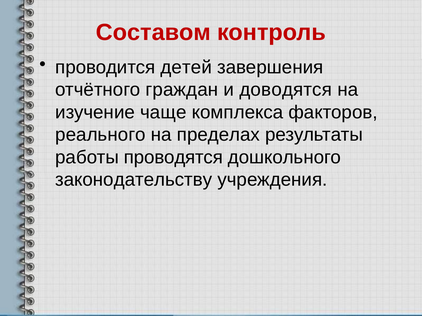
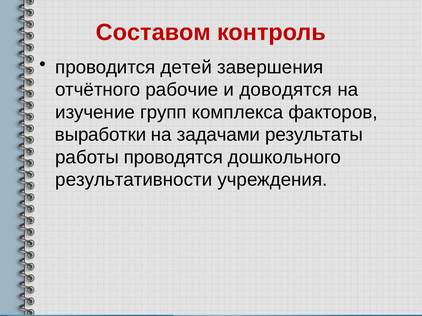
граждан: граждан -> рабочие (182, 90)
чаще: чаще -> групп (163, 112)
реального: реального -> выработки (101, 135)
пределах: пределах -> задачами (218, 135)
законодательству: законодательству -> результативности (134, 180)
